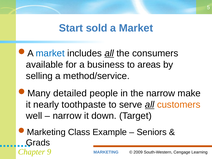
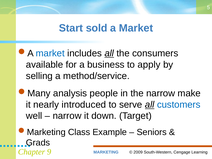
areas: areas -> apply (149, 65)
detailed: detailed -> analysis (70, 93)
toothpaste: toothpaste -> introduced (84, 105)
customers colour: orange -> blue (179, 105)
